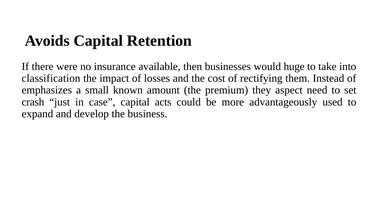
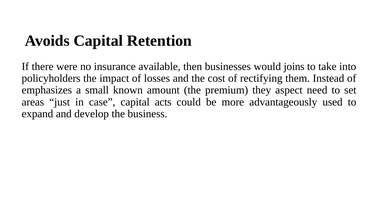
huge: huge -> joins (294, 66)
classification: classification -> policyholders (51, 78)
crash: crash -> areas (33, 102)
